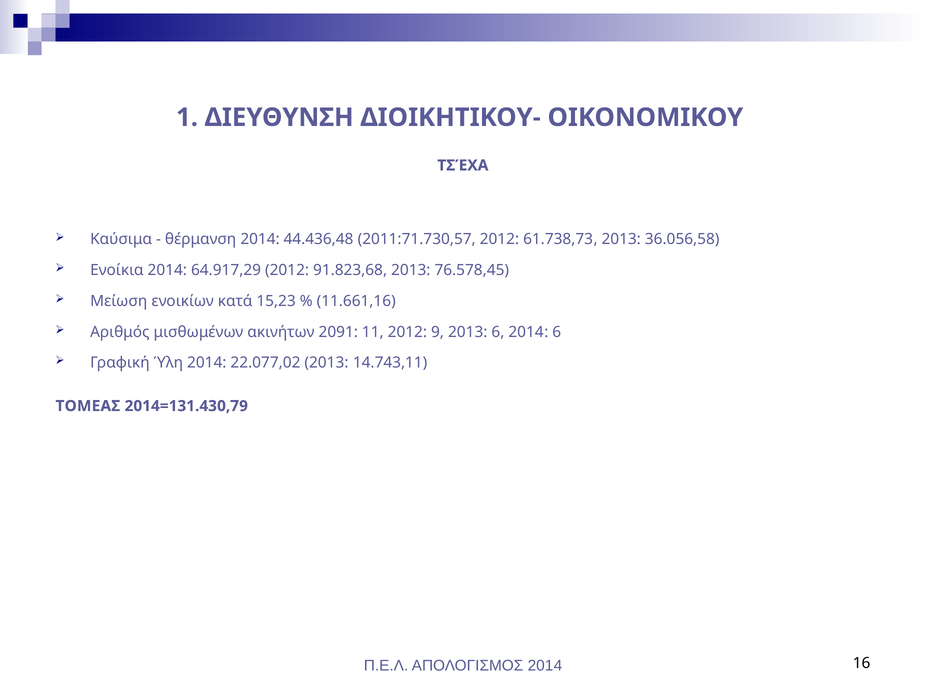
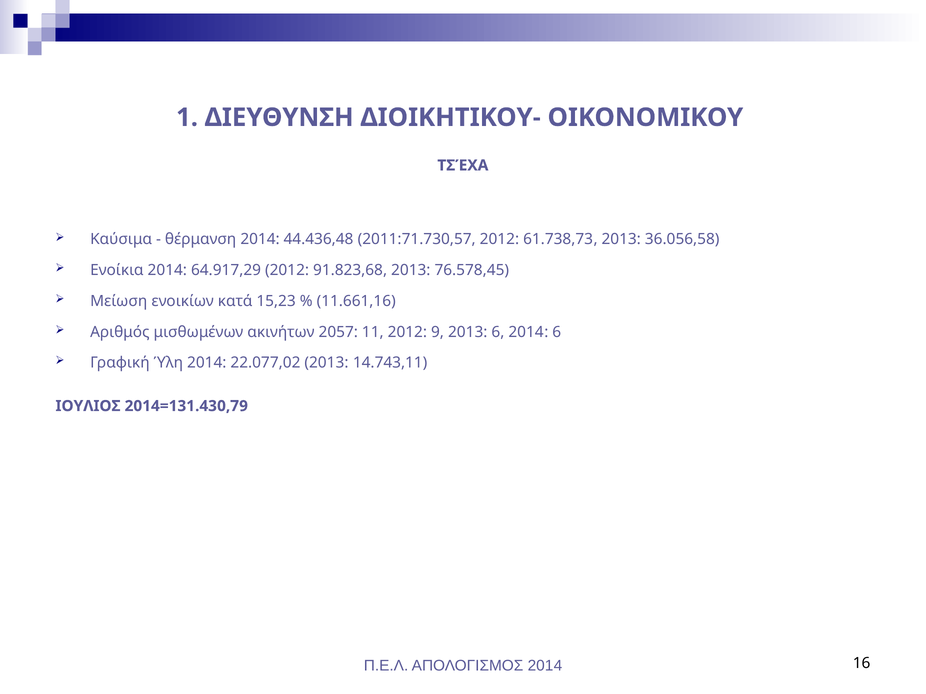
2091: 2091 -> 2057 (338, 332)
ΤΟΜΕΑΣ: ΤΟΜΕΑΣ -> ΙΟΥΛΙΟΣ (88, 406)
